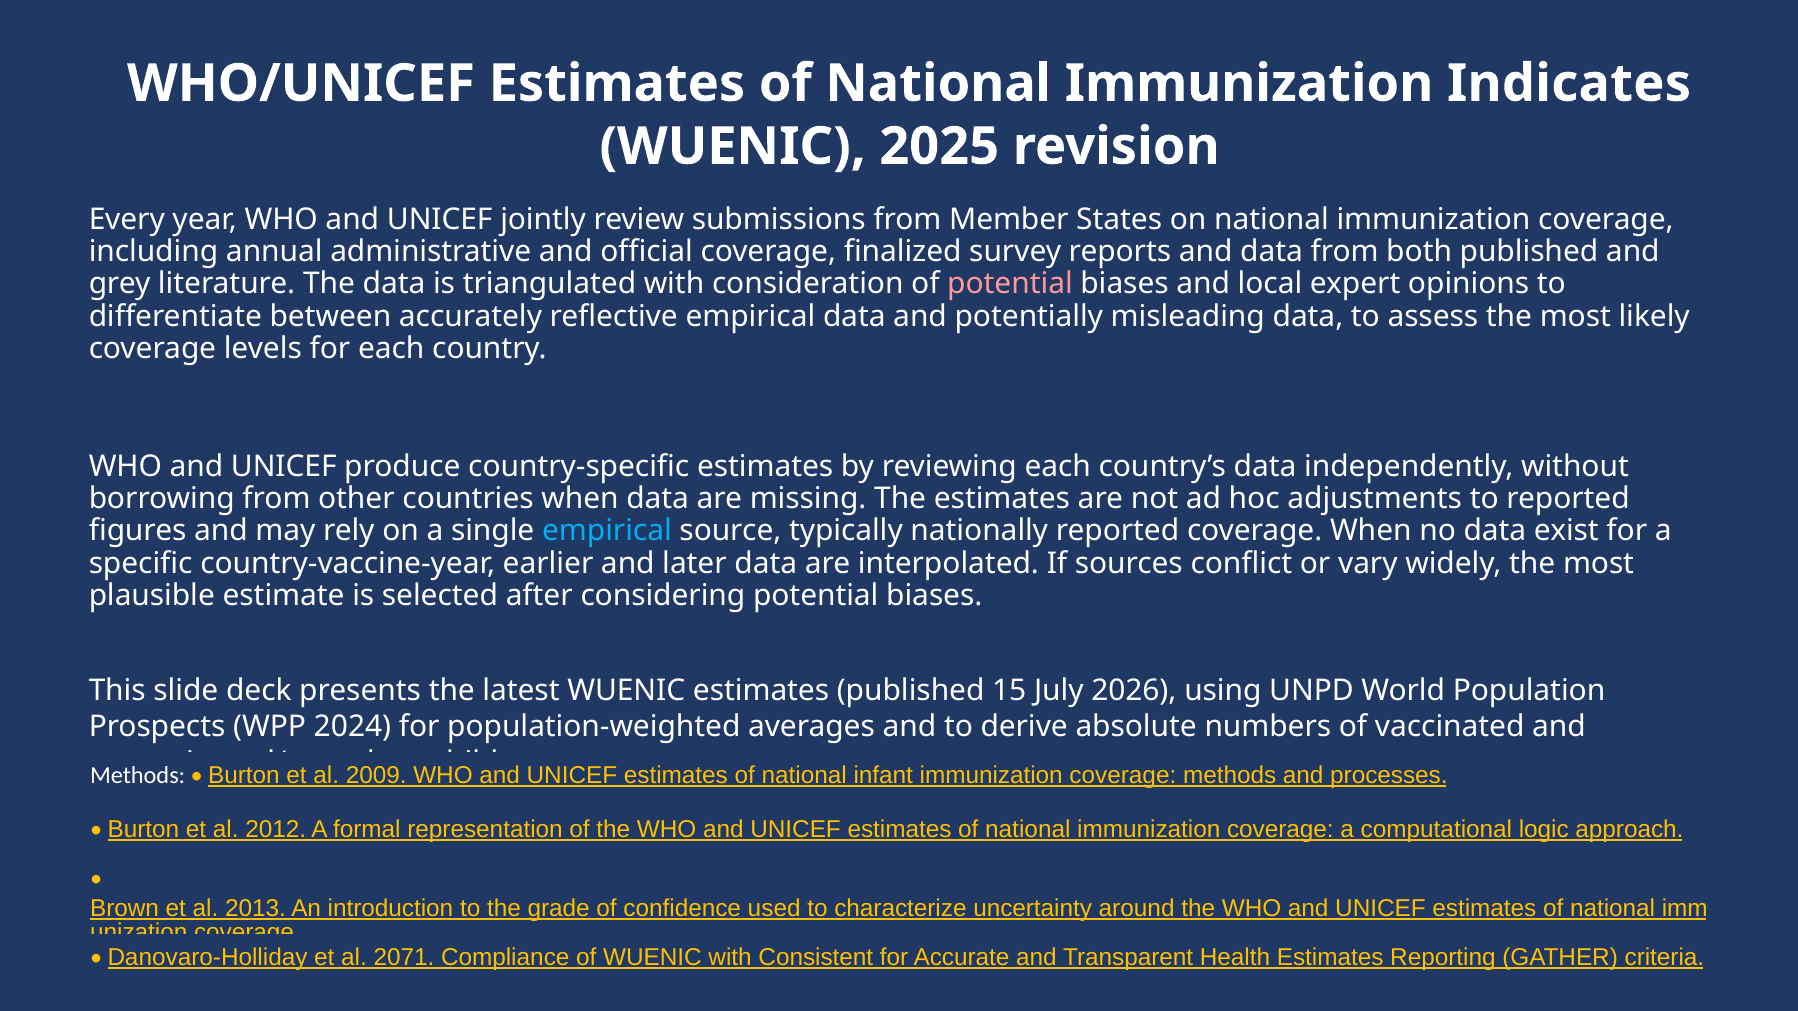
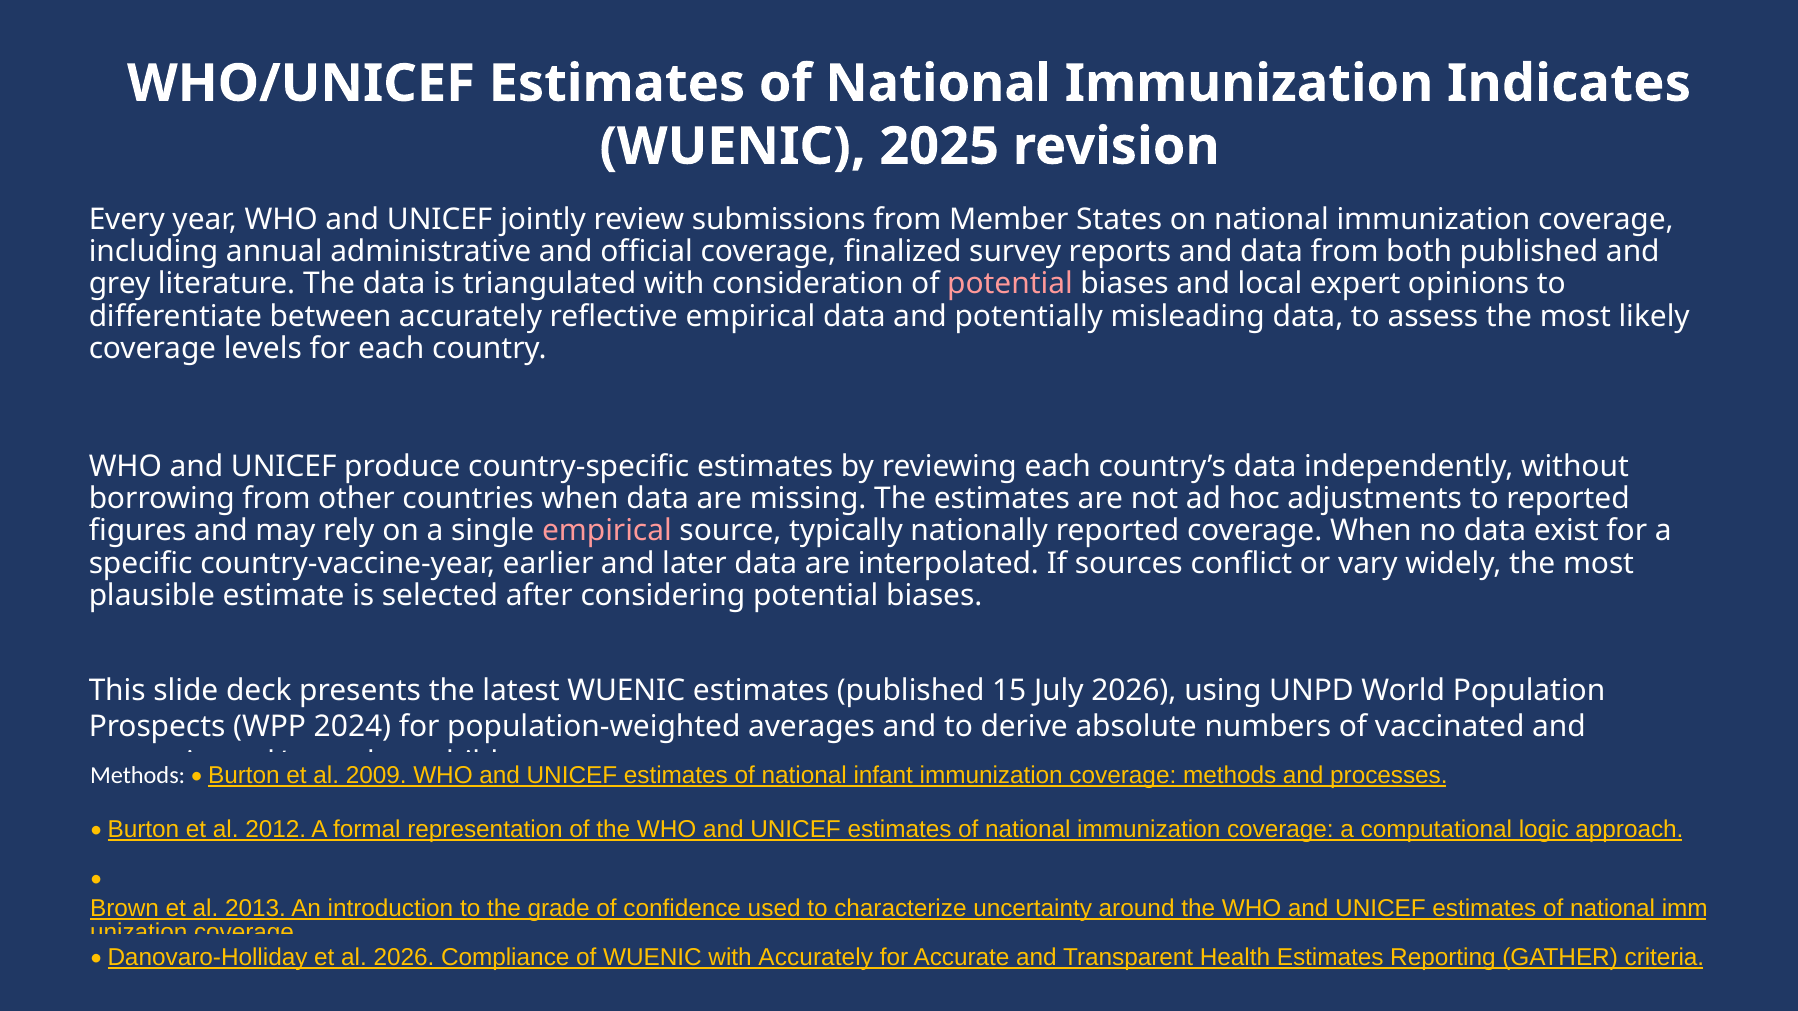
empirical colour: light blue -> pink (607, 531)
al 2071: 2071 -> 2026 (404, 957)
with Consistent: Consistent -> Accurately (816, 957)
